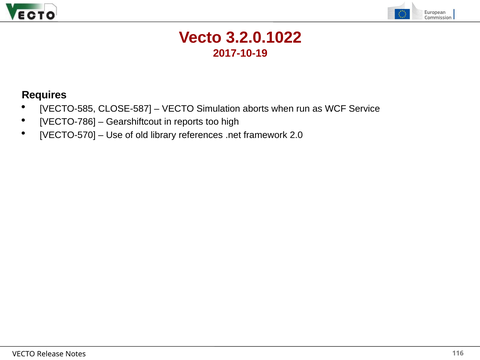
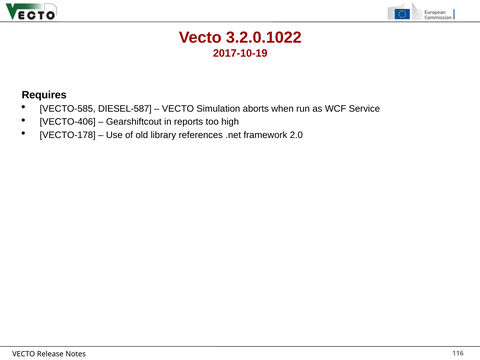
CLOSE-587: CLOSE-587 -> DIESEL-587 (125, 109)
VECTO-786: VECTO-786 -> VECTO-406 (68, 122)
VECTO-570: VECTO-570 -> VECTO-178 (68, 135)
